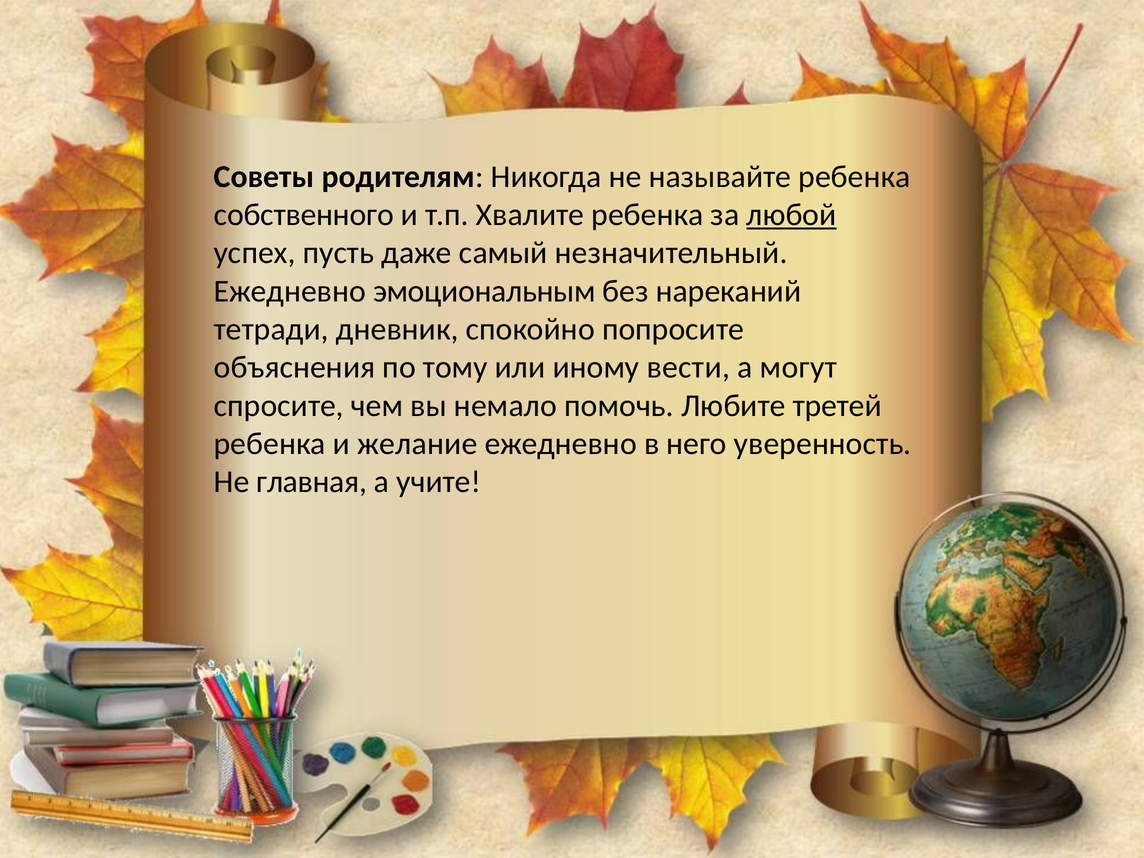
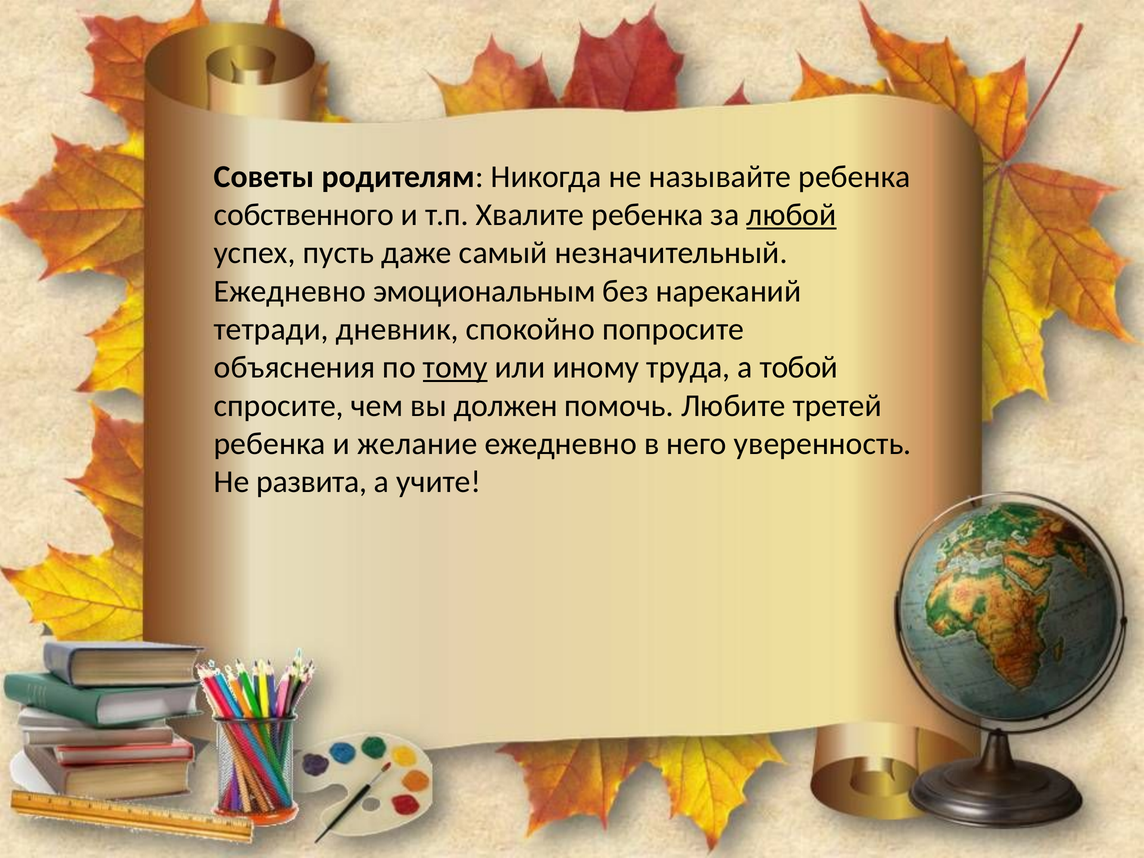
тому underline: none -> present (455, 367)
вести: вести -> труда (688, 367)
могут: могут -> тобой (799, 367)
немало: немало -> должен (506, 406)
главная: главная -> развита (312, 482)
